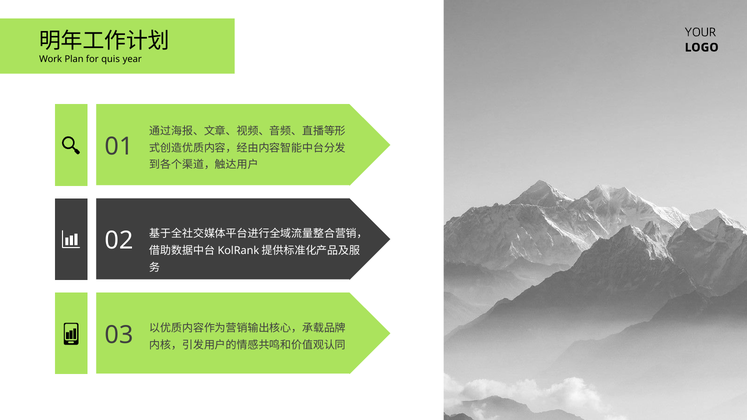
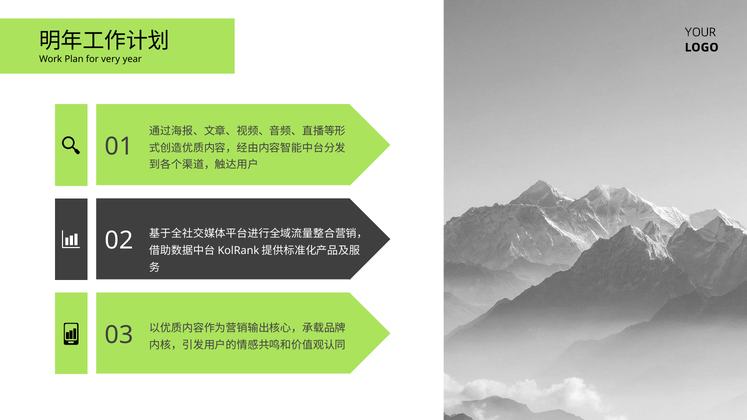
quis: quis -> very (111, 59)
